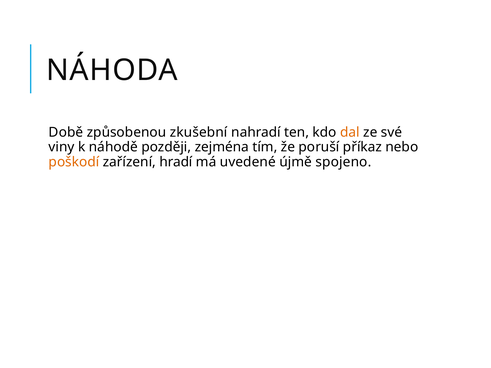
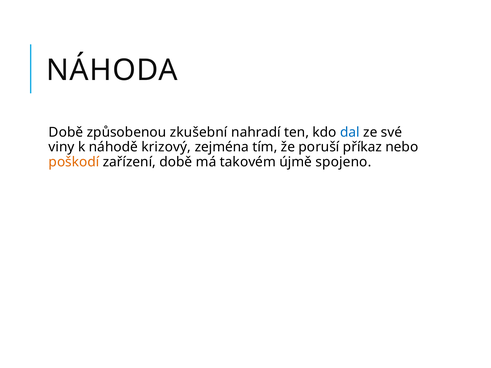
dal colour: orange -> blue (350, 132)
později: později -> krizový (166, 147)
zařízení hradí: hradí -> době (176, 162)
uvedené: uvedené -> takovém (248, 162)
